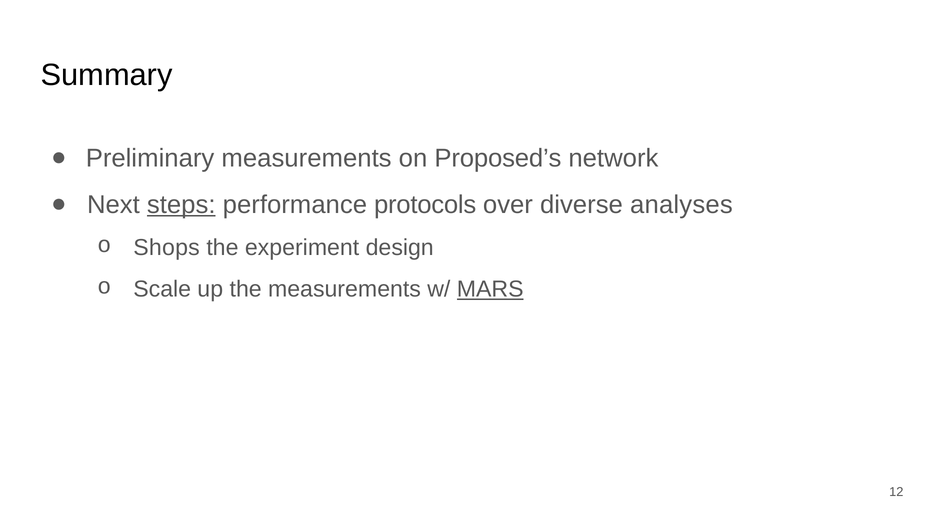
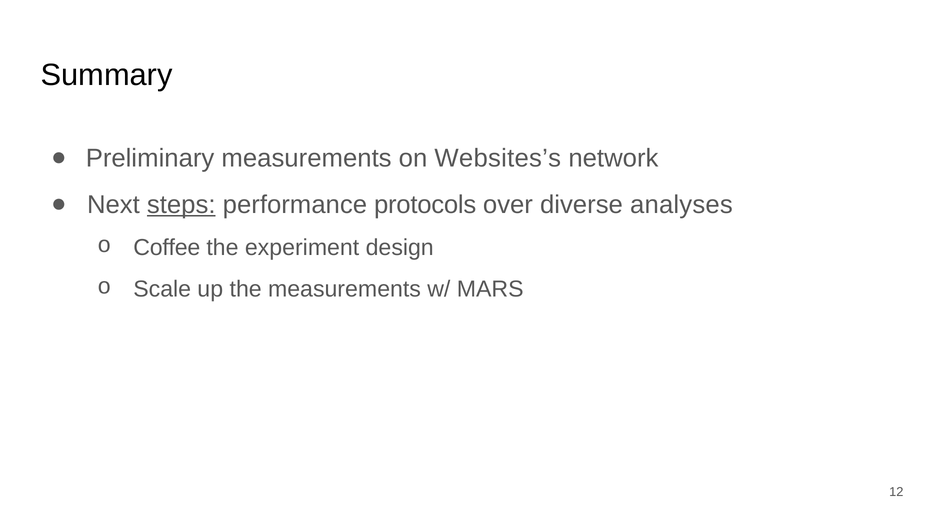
Proposed’s: Proposed’s -> Websites’s (498, 158)
Shops: Shops -> Coffee (167, 248)
MARS underline: present -> none (490, 289)
